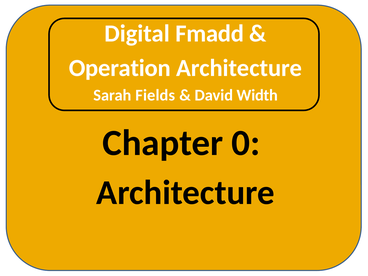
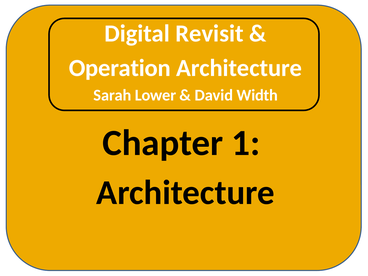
Fmadd: Fmadd -> Revisit (209, 34)
Fields: Fields -> Lower (155, 95)
0: 0 -> 1 (246, 143)
